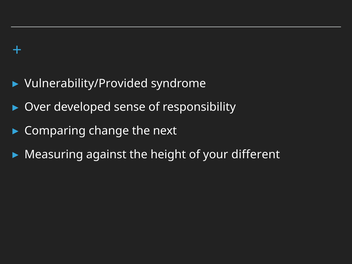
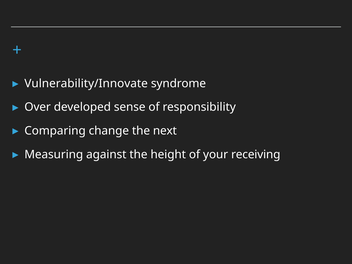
Vulnerability/Provided: Vulnerability/Provided -> Vulnerability/Innovate (86, 83)
different: different -> receiving (256, 154)
